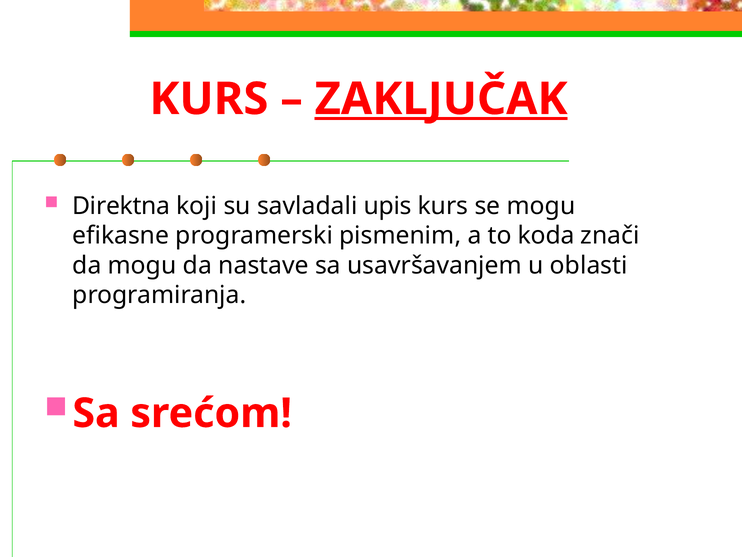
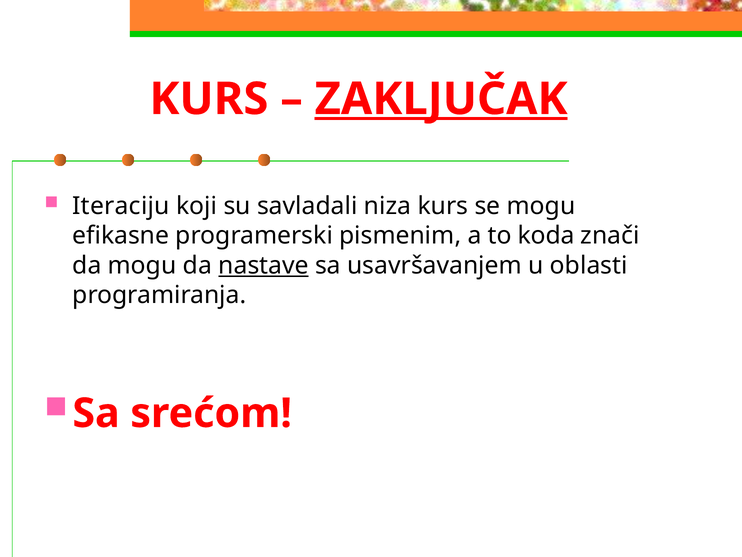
Direktna: Direktna -> Iteraciju (121, 206)
upis: upis -> niza (387, 206)
nastave underline: none -> present (264, 265)
